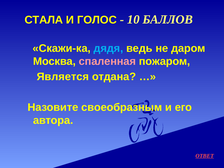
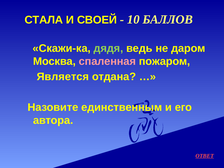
ГОЛОС: ГОЛОС -> СВОЕЙ (97, 20)
дядя colour: light blue -> light green (108, 48)
своеобразным: своеобразным -> единственным (122, 107)
